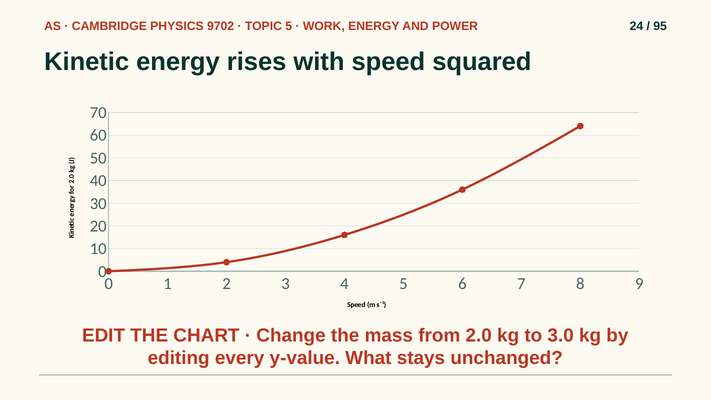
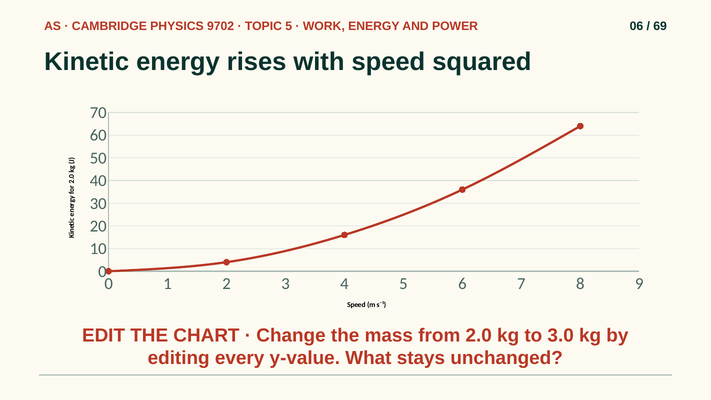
24: 24 -> 06 (636, 26)
95: 95 -> 69 (660, 26)
